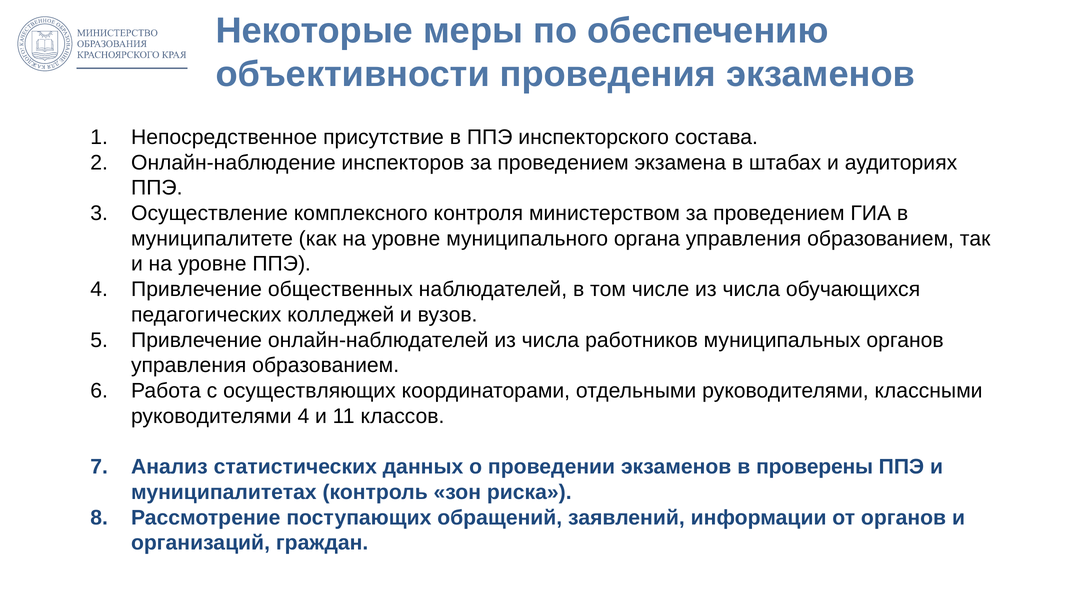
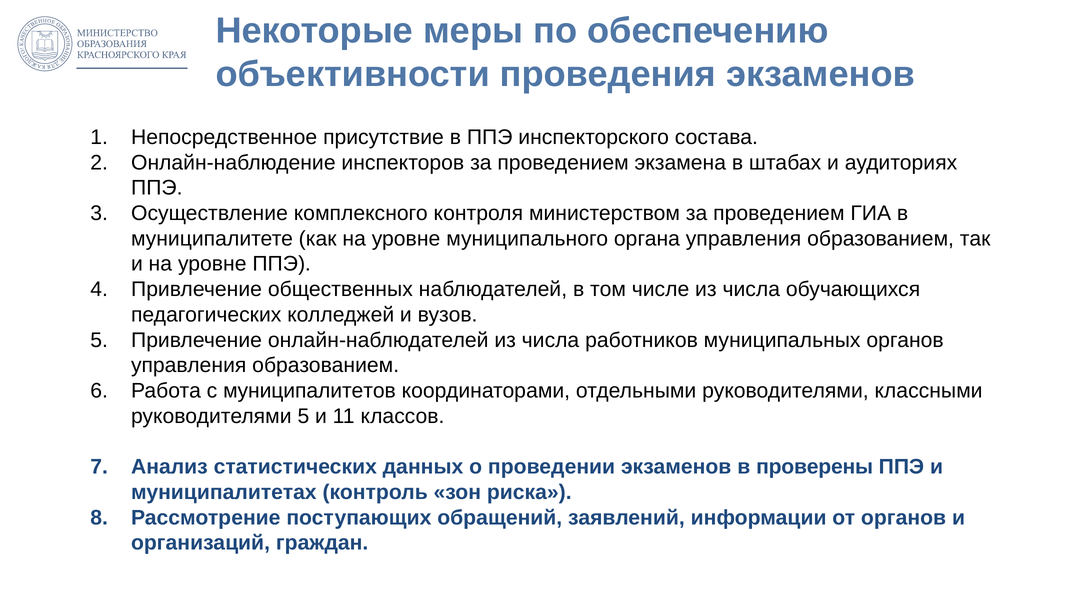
осуществляющих: осуществляющих -> муниципалитетов (309, 391)
руководителями 4: 4 -> 5 (303, 416)
